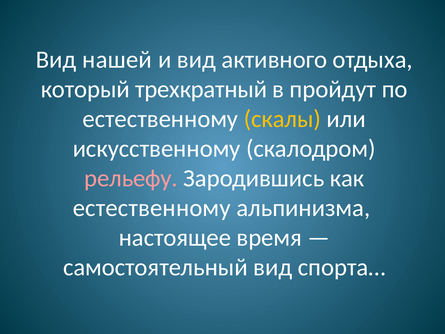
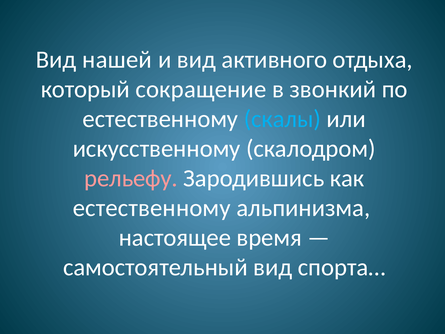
трехкратный: трехкратный -> сокращение (201, 89)
пройдут: пройдут -> звонкий (333, 89)
скалы colour: yellow -> light blue (282, 119)
